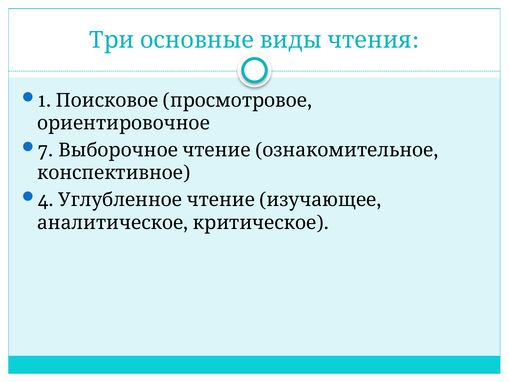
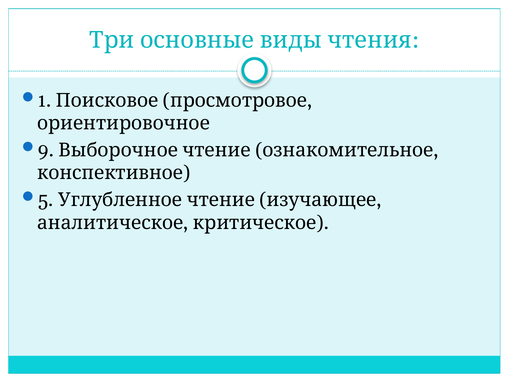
7: 7 -> 9 (46, 150)
4: 4 -> 5 (46, 200)
